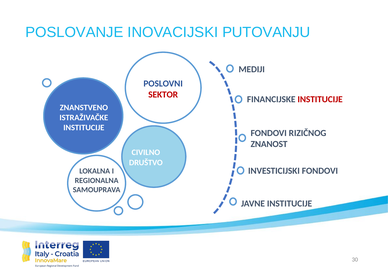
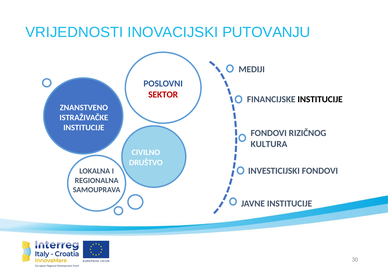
POSLOVANJE: POSLOVANJE -> VRIJEDNOSTI (74, 32)
INSTITUCIJE colour: red -> black (320, 100)
ZNANOST: ZNANOST -> KULTURA (269, 144)
